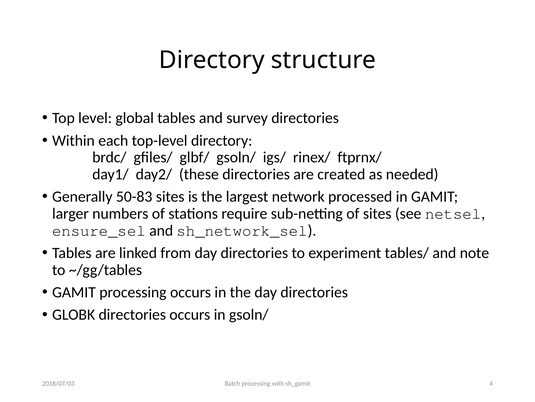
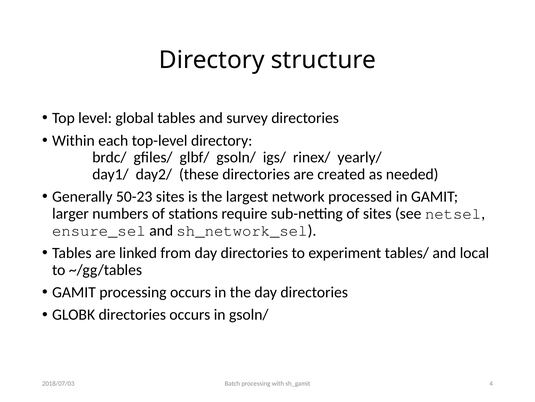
ftprnx/: ftprnx/ -> yearly/ (360, 157)
50-83: 50-83 -> 50-23 (134, 196)
note: note -> local (474, 253)
